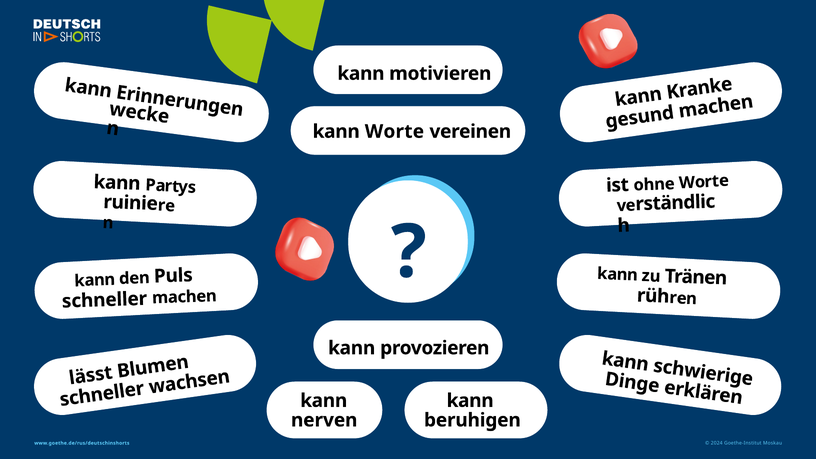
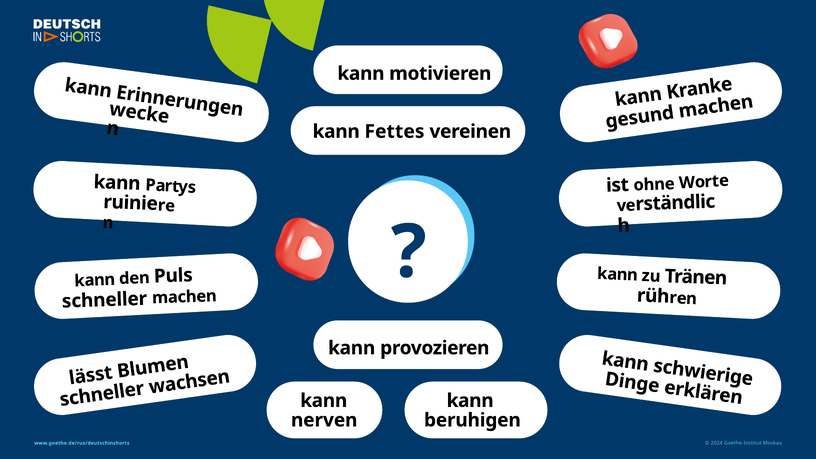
kann Worte: Worte -> Fettes (394, 132)
